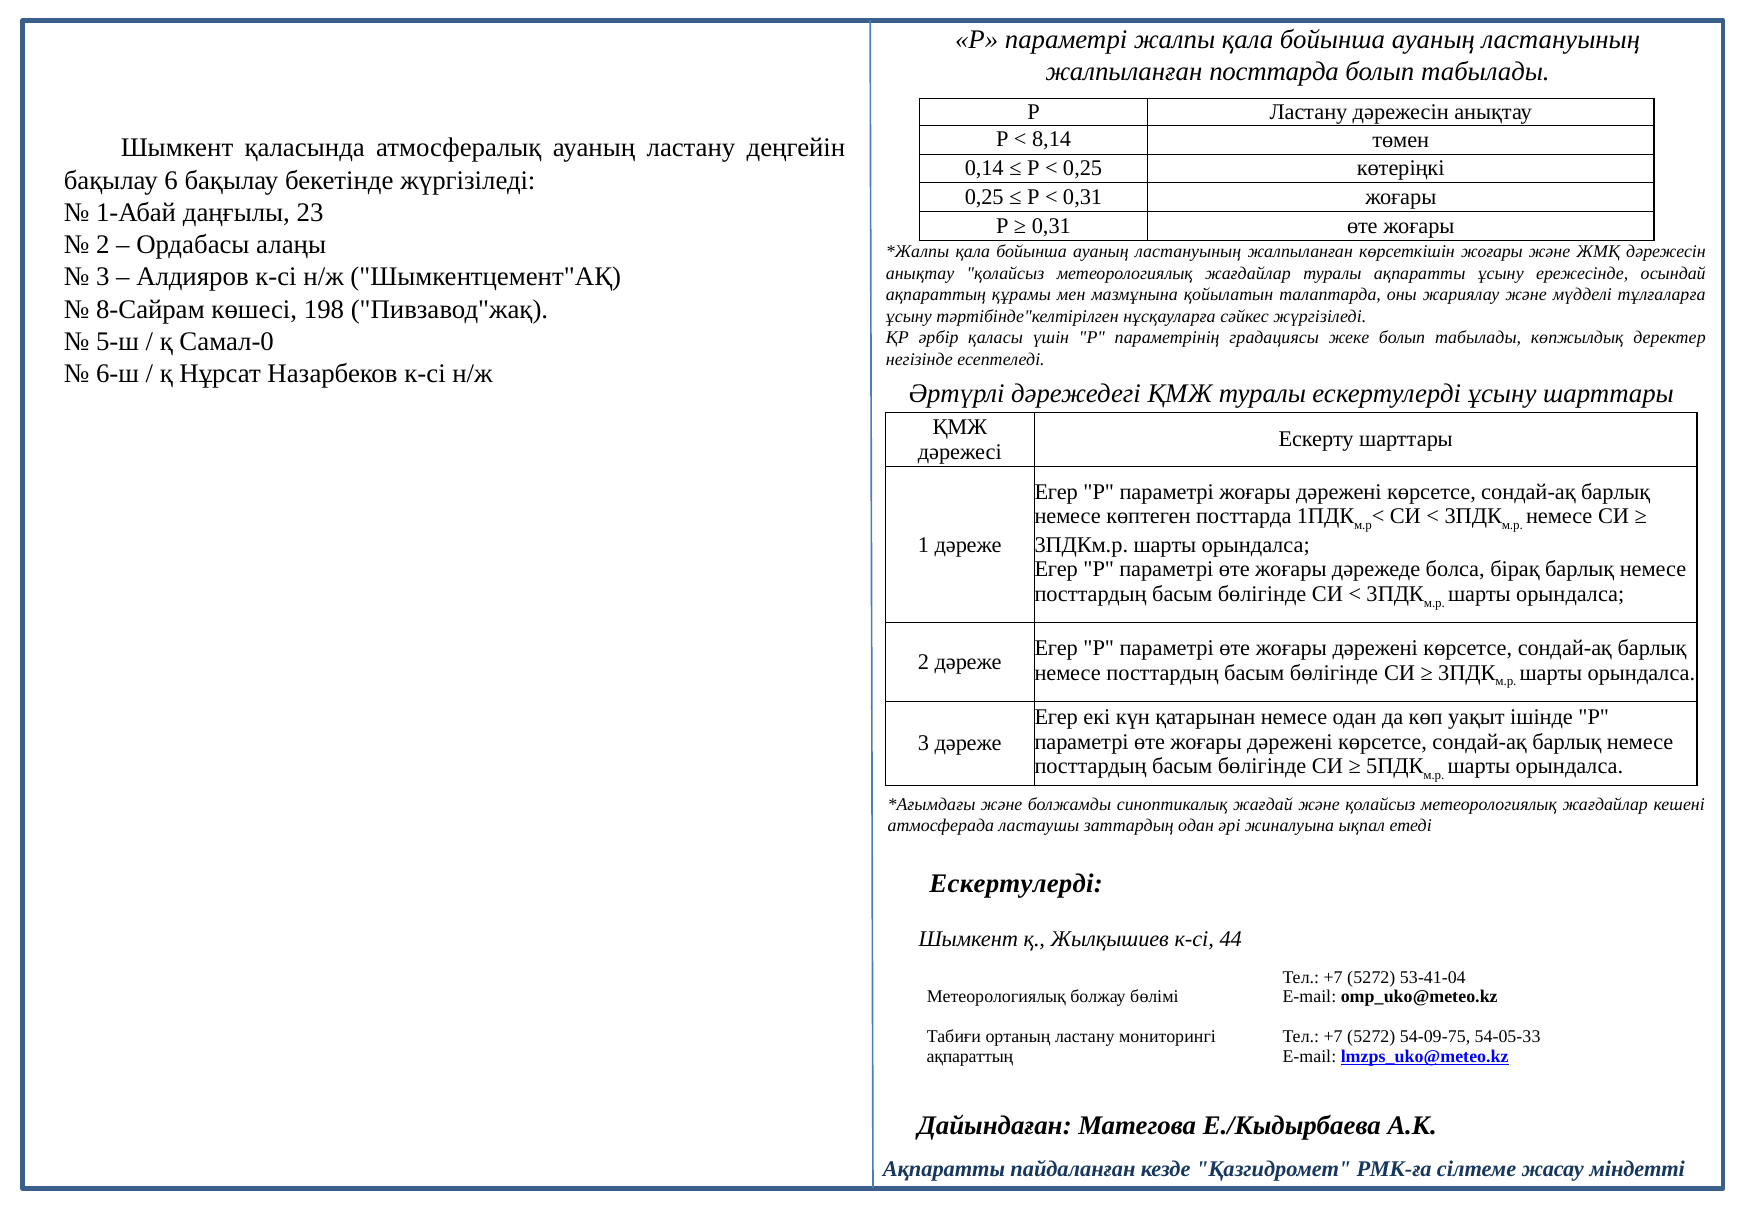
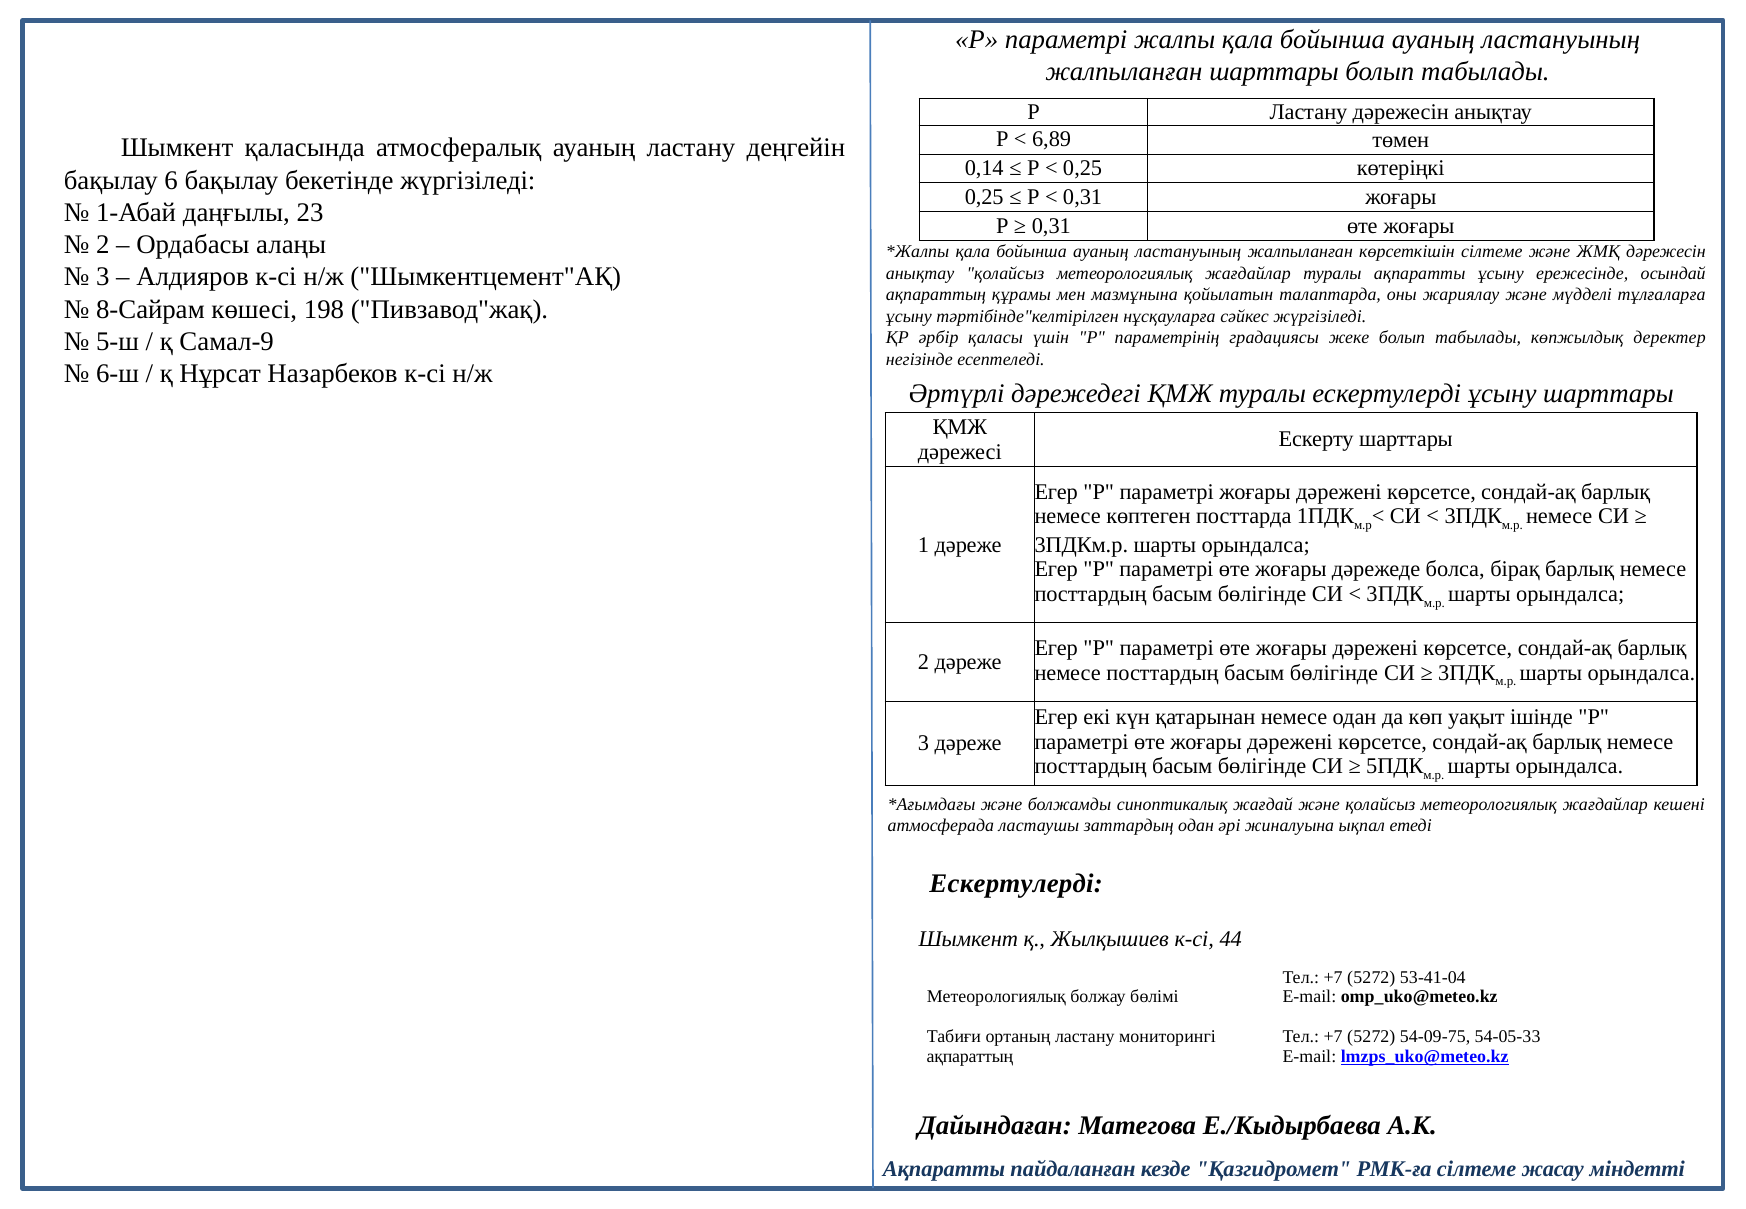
жалпыланған посттарда: посттарда -> шарттары (1274, 72)
8,14: 8,14 -> 6,89 (1052, 139)
көрсеткішін жоғары: жоғары -> сілтеме (1492, 252)
Самал-0: Самал-0 -> Самал-9 (227, 341)
